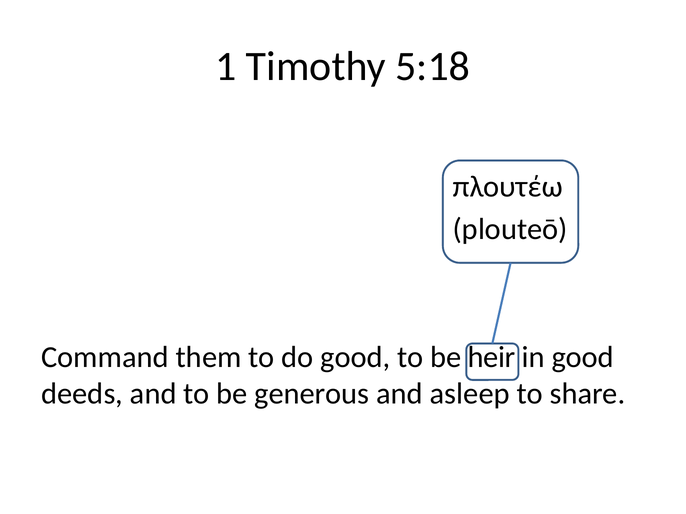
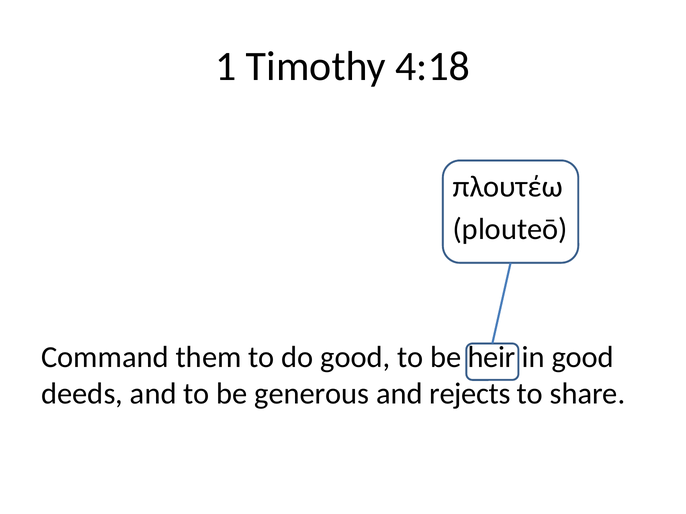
5:18: 5:18 -> 4:18 (433, 66)
asleep: asleep -> rejects (470, 394)
